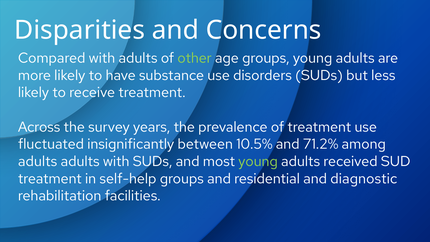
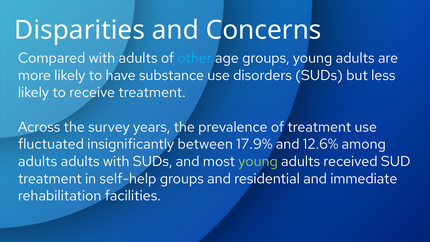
other colour: light green -> light blue (195, 58)
10.5%: 10.5% -> 17.9% (254, 144)
71.2%: 71.2% -> 12.6% (321, 144)
diagnostic: diagnostic -> immediate (364, 179)
